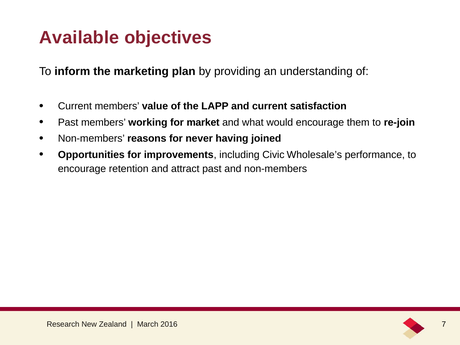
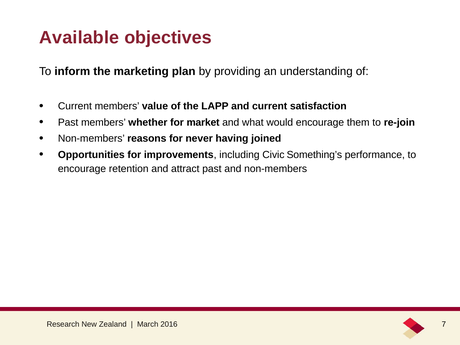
working: working -> whether (148, 122)
Wholesale’s: Wholesale’s -> Something’s (314, 155)
